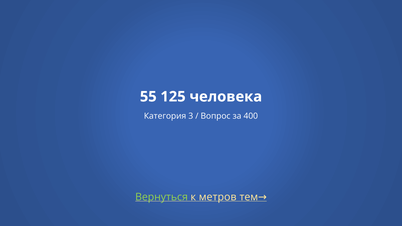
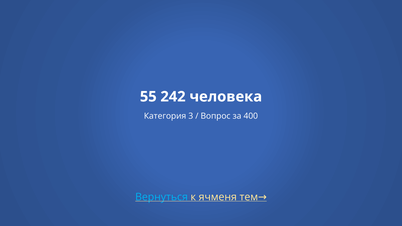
125: 125 -> 242 (173, 97)
Вернуться colour: light green -> light blue (162, 197)
метров: метров -> ячменя (218, 197)
